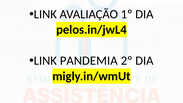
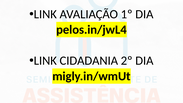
PANDEMIA: PANDEMIA -> CIDADANIA (89, 61)
